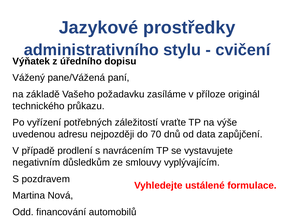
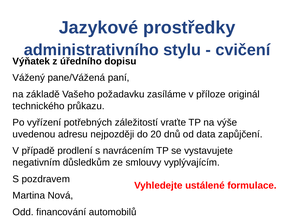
70: 70 -> 20 (156, 134)
